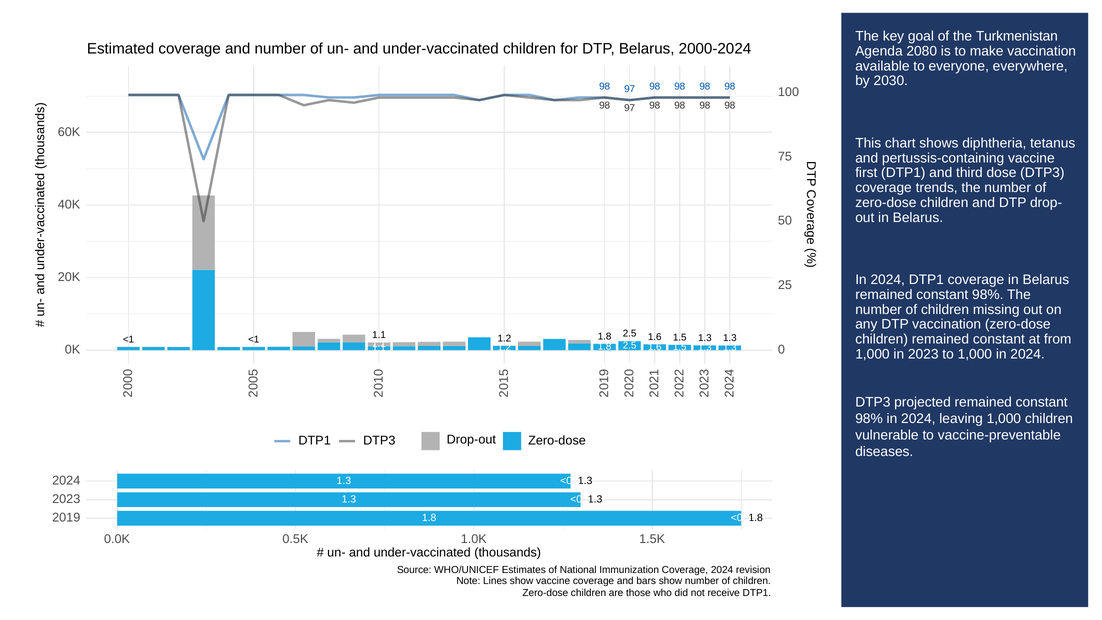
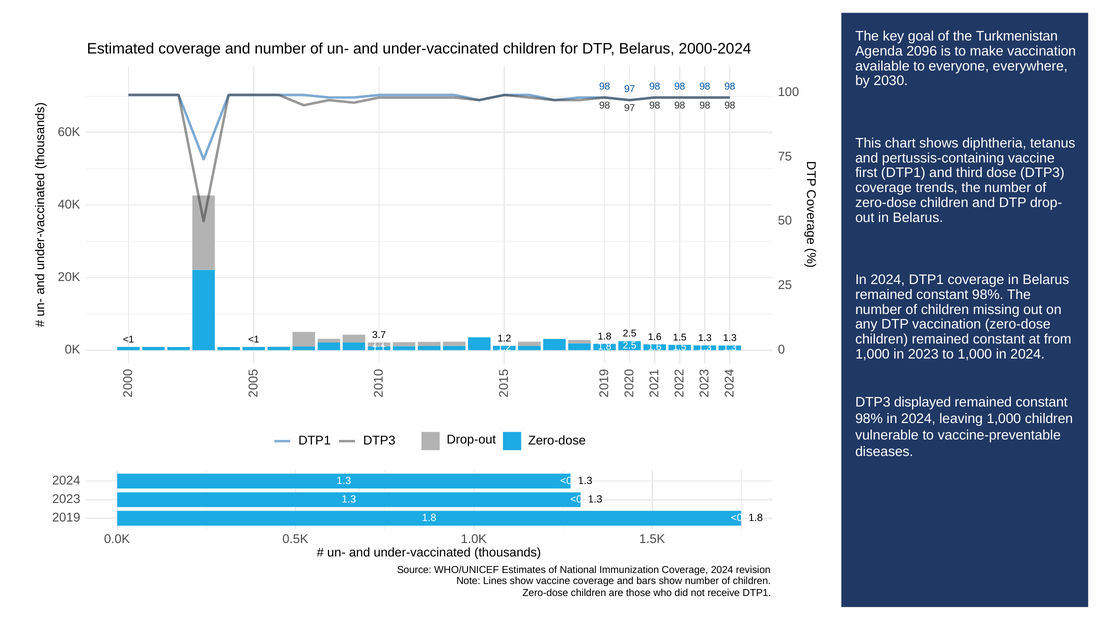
2080: 2080 -> 2096 (922, 51)
<1 1.1: 1.1 -> 3.7 (379, 335)
projected: projected -> displayed (923, 402)
